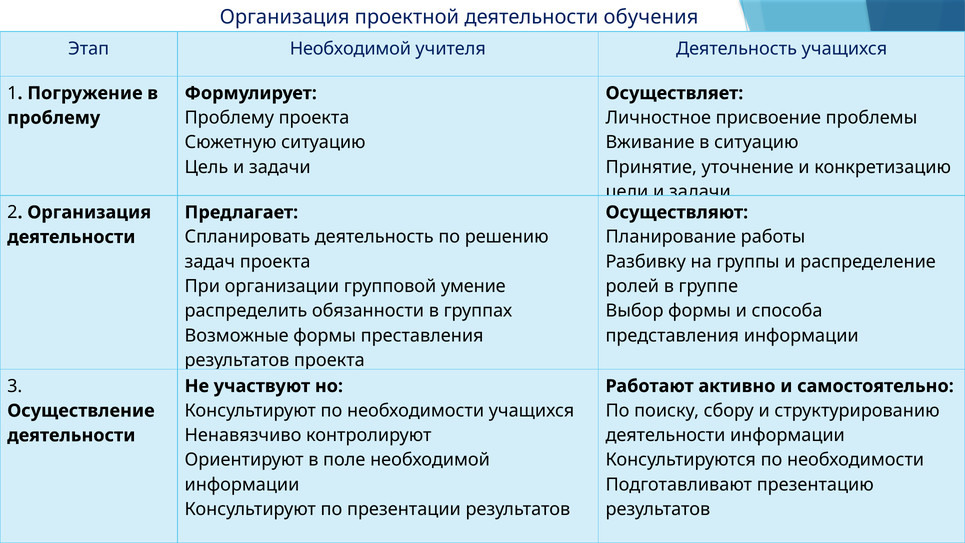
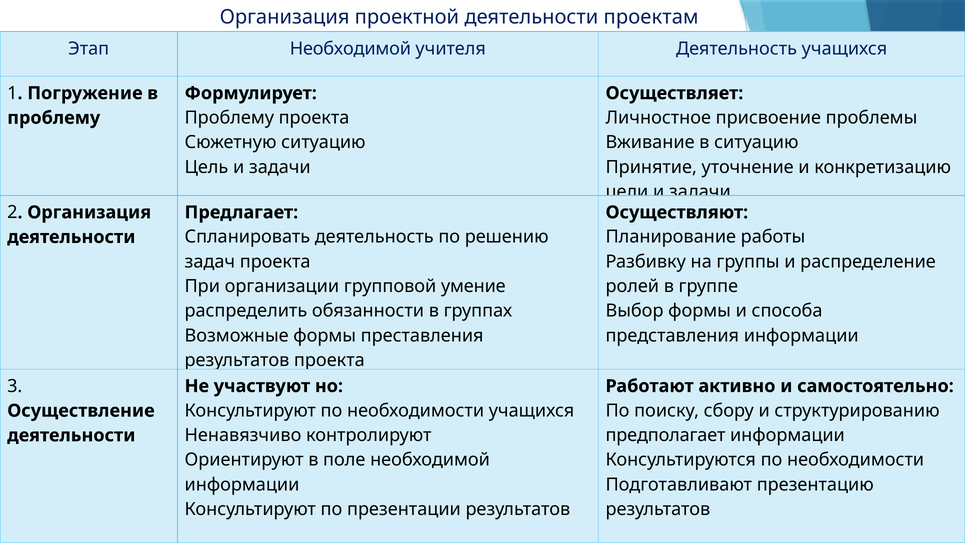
обучения: обучения -> проектам (651, 17)
деятельности: деятельности -> предполагает (666, 435)
